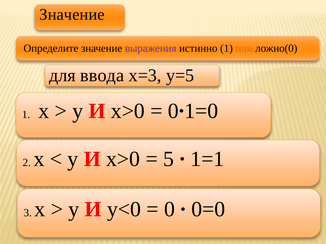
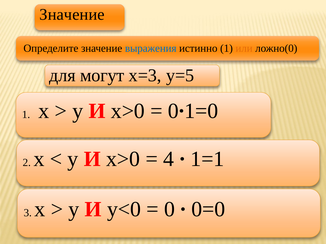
выражения colour: purple -> blue (151, 48)
ввода: ввода -> могут (102, 76)
5: 5 -> 4 (169, 159)
